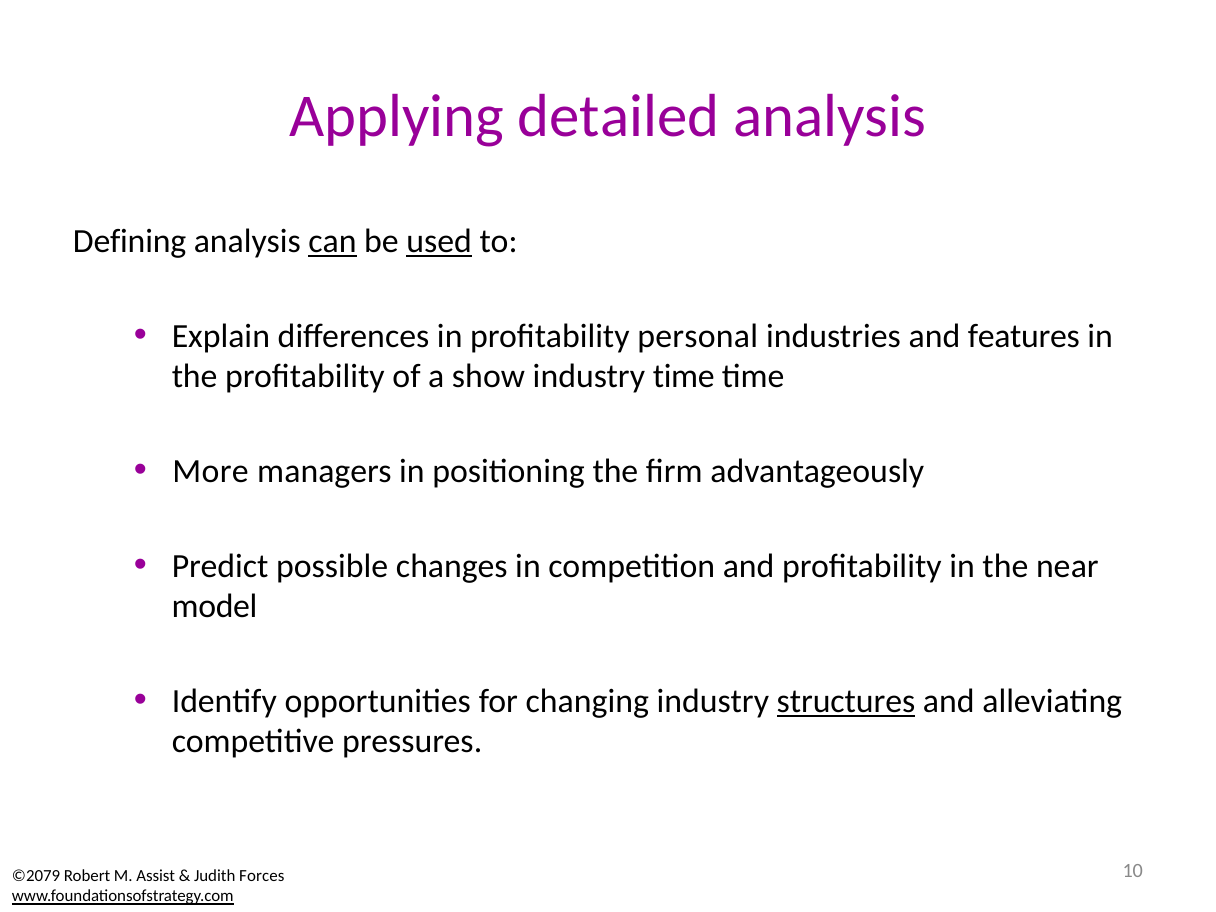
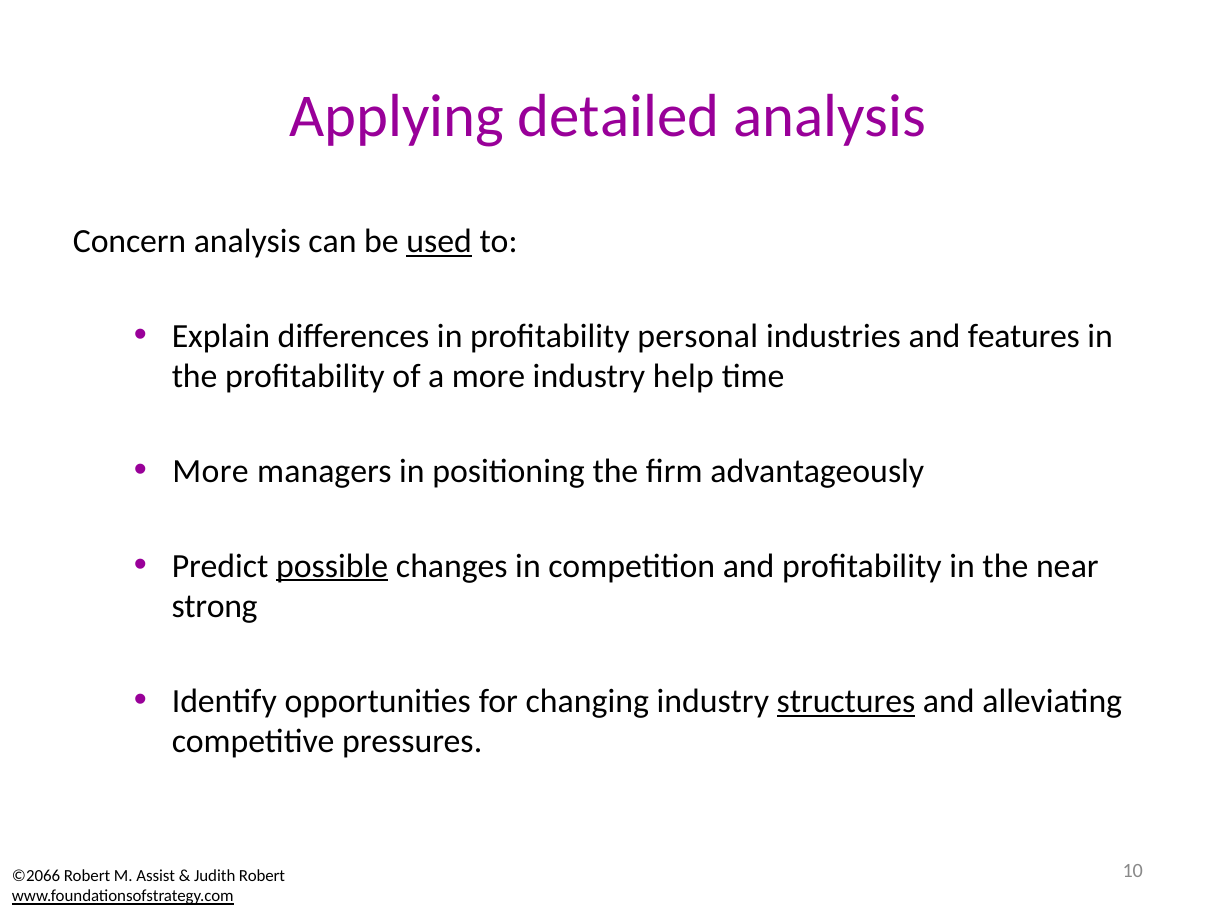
Defining: Defining -> Concern (130, 242)
can underline: present -> none (332, 242)
a show: show -> more (489, 377)
industry time: time -> help (683, 377)
possible underline: none -> present (332, 566)
model: model -> strong (215, 606)
©2079: ©2079 -> ©2066 (36, 876)
Judith Forces: Forces -> Robert (262, 876)
